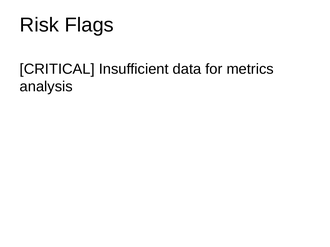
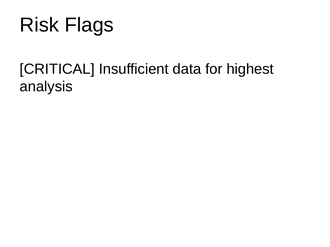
metrics: metrics -> highest (250, 69)
